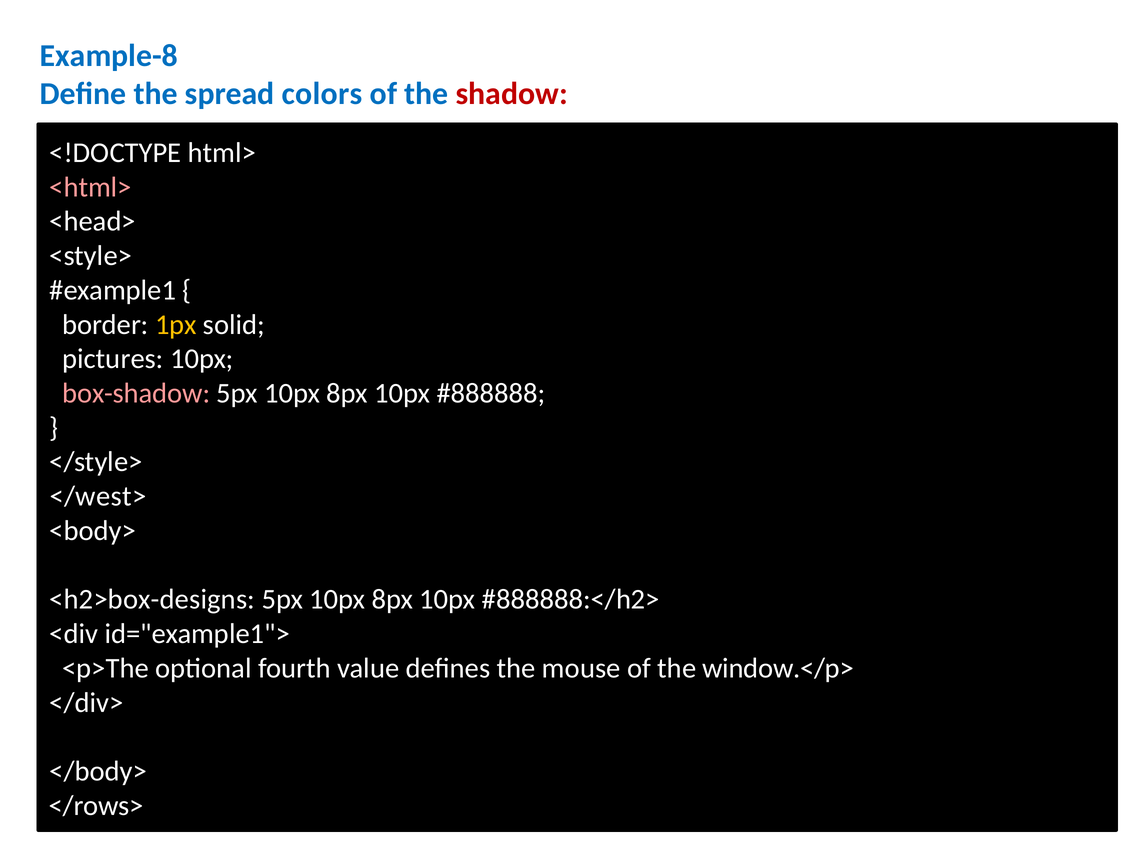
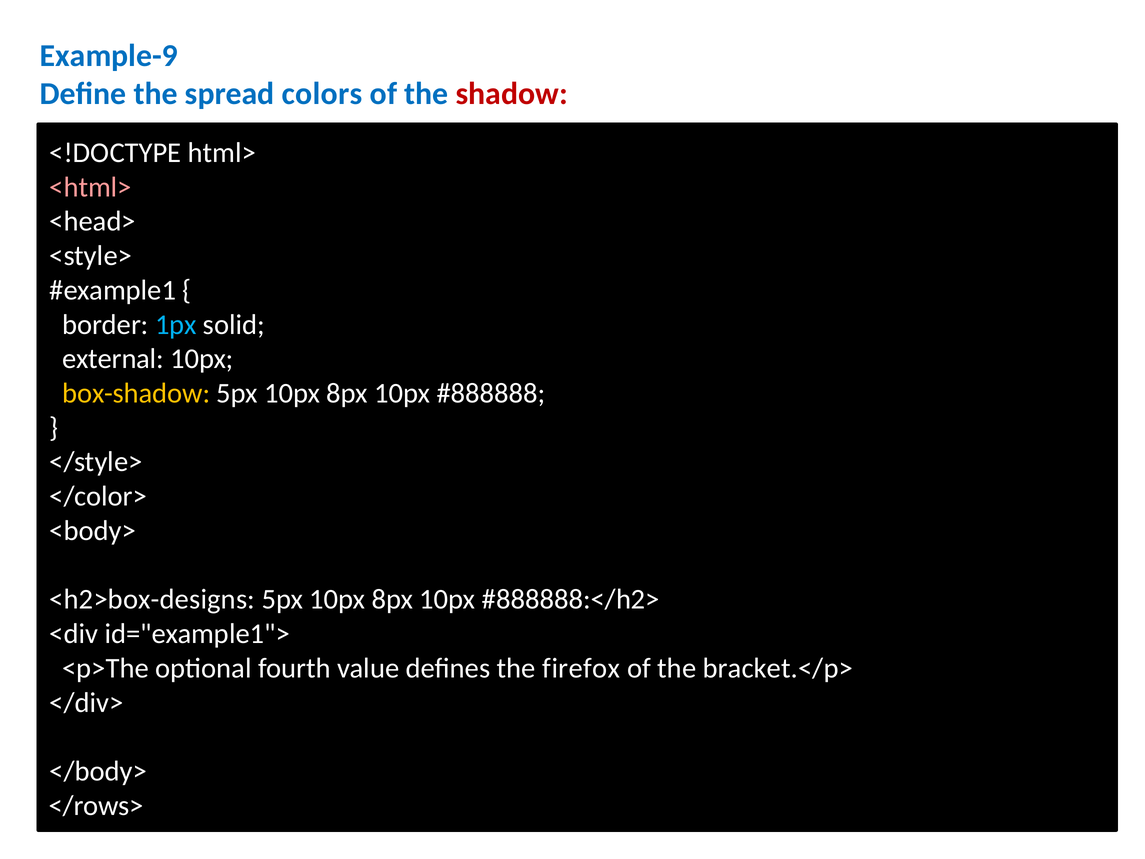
Example-8: Example-8 -> Example-9 (109, 56)
1px colour: yellow -> light blue (176, 324)
pictures: pictures -> external (113, 359)
box-shadow colour: pink -> yellow (136, 393)
</west>: </west> -> </color> (98, 496)
mouse: mouse -> firefox (581, 668)
window.</p>: window.</p> -> bracket.</p> (778, 668)
